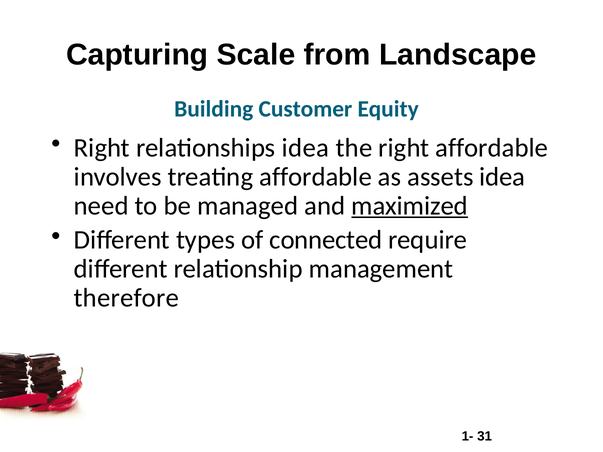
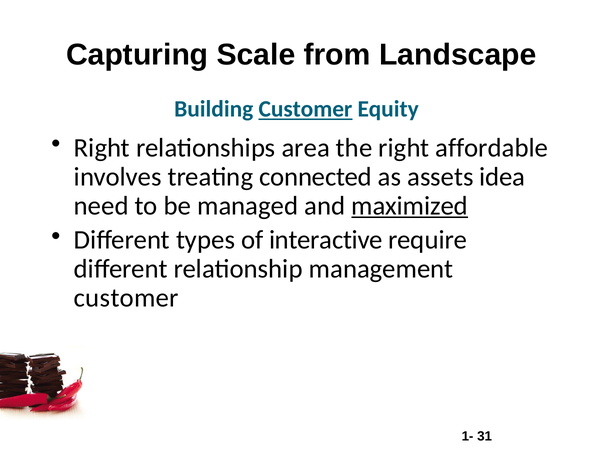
Customer underline: none -> present (305, 109)
relationships idea: idea -> area (306, 148)
treating affordable: affordable -> connected (316, 177)
connected: connected -> interactive (326, 240)
therefore: therefore -> customer (126, 298)
